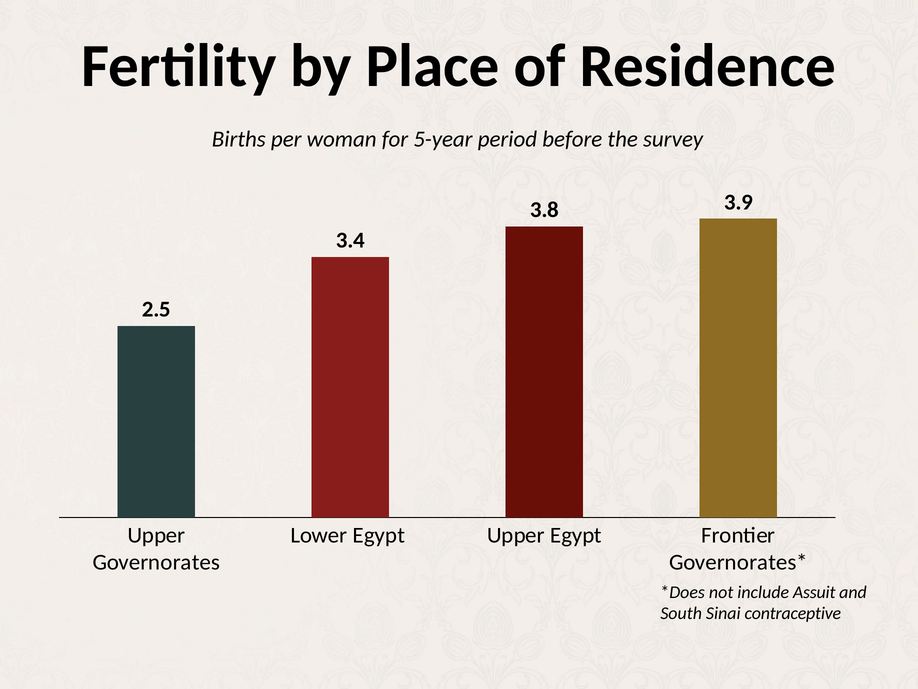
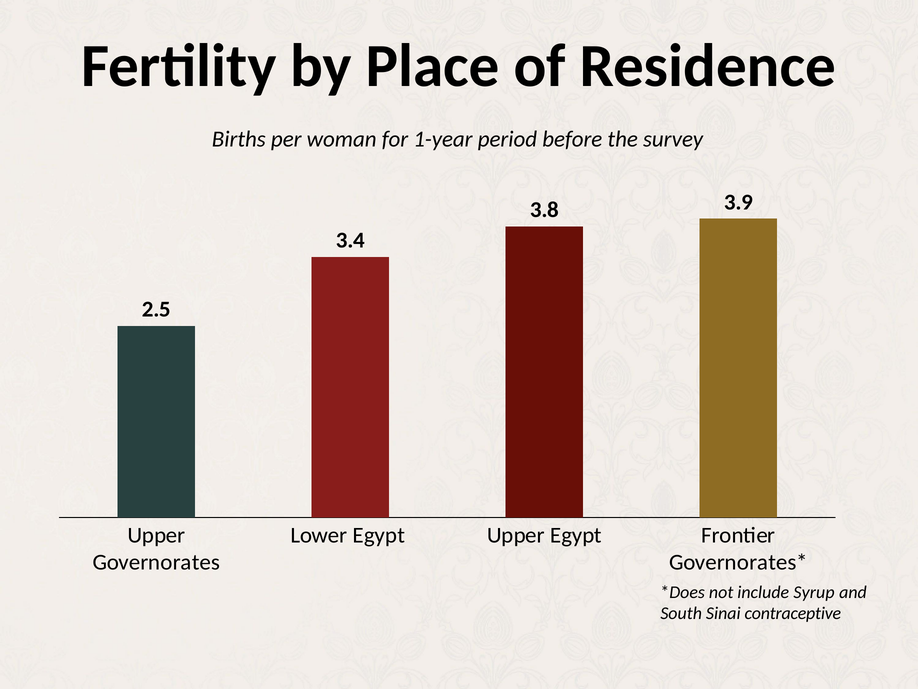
5-year: 5-year -> 1-year (443, 139)
Assuit: Assuit -> Syrup (814, 592)
